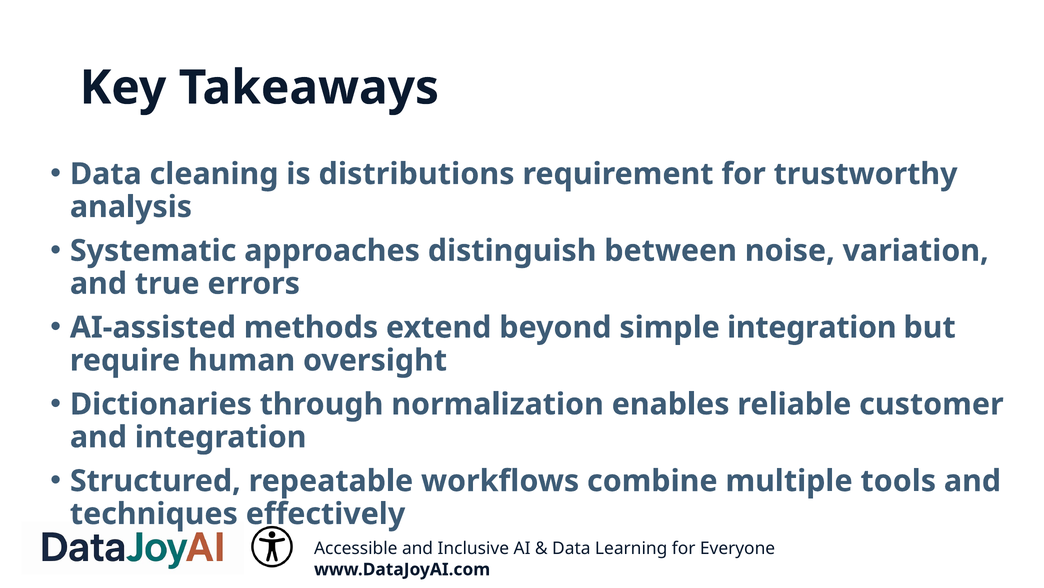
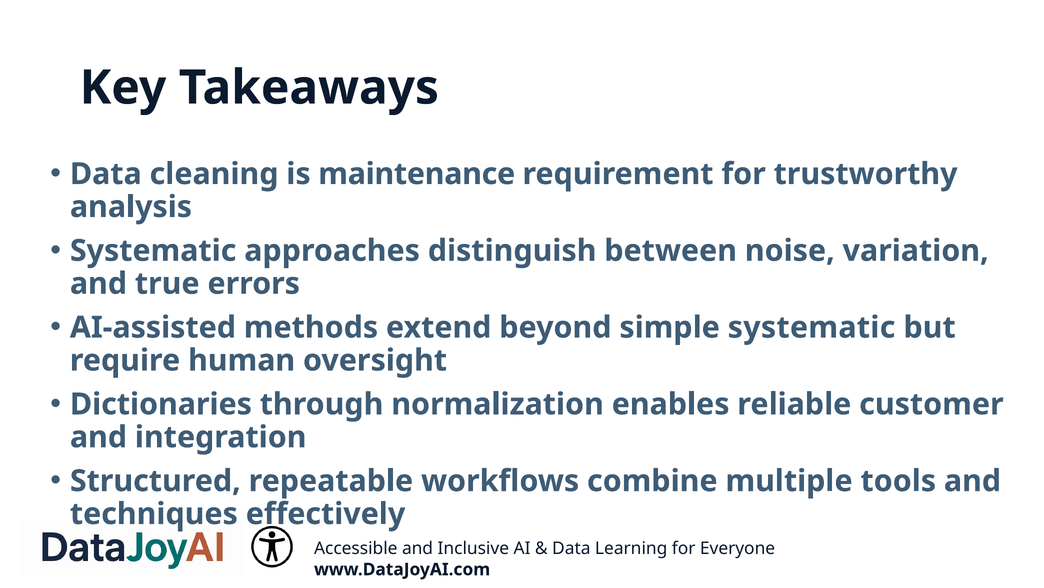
distributions: distributions -> maintenance (417, 174)
simple integration: integration -> systematic (812, 327)
